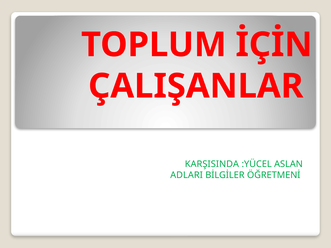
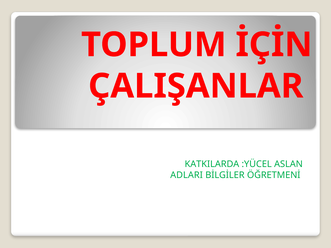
KARŞISINDA: KARŞISINDA -> KATKILARDA (212, 164)
